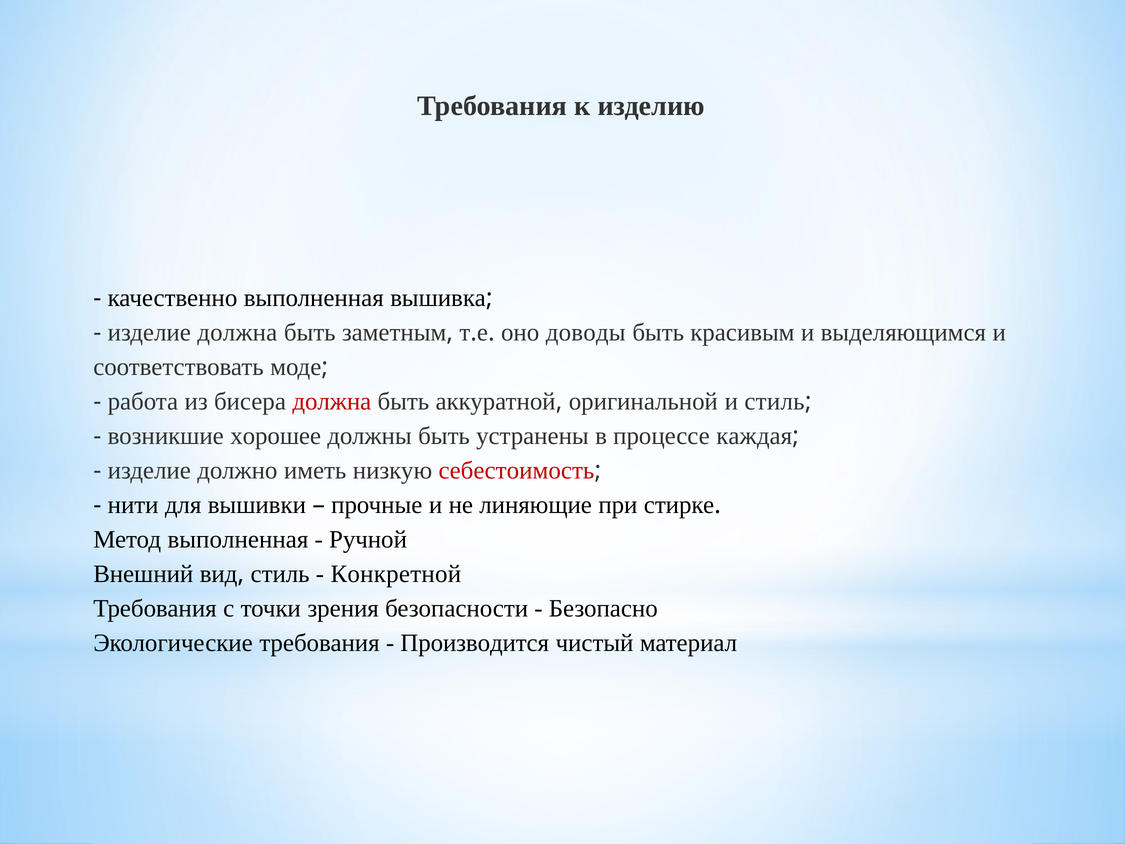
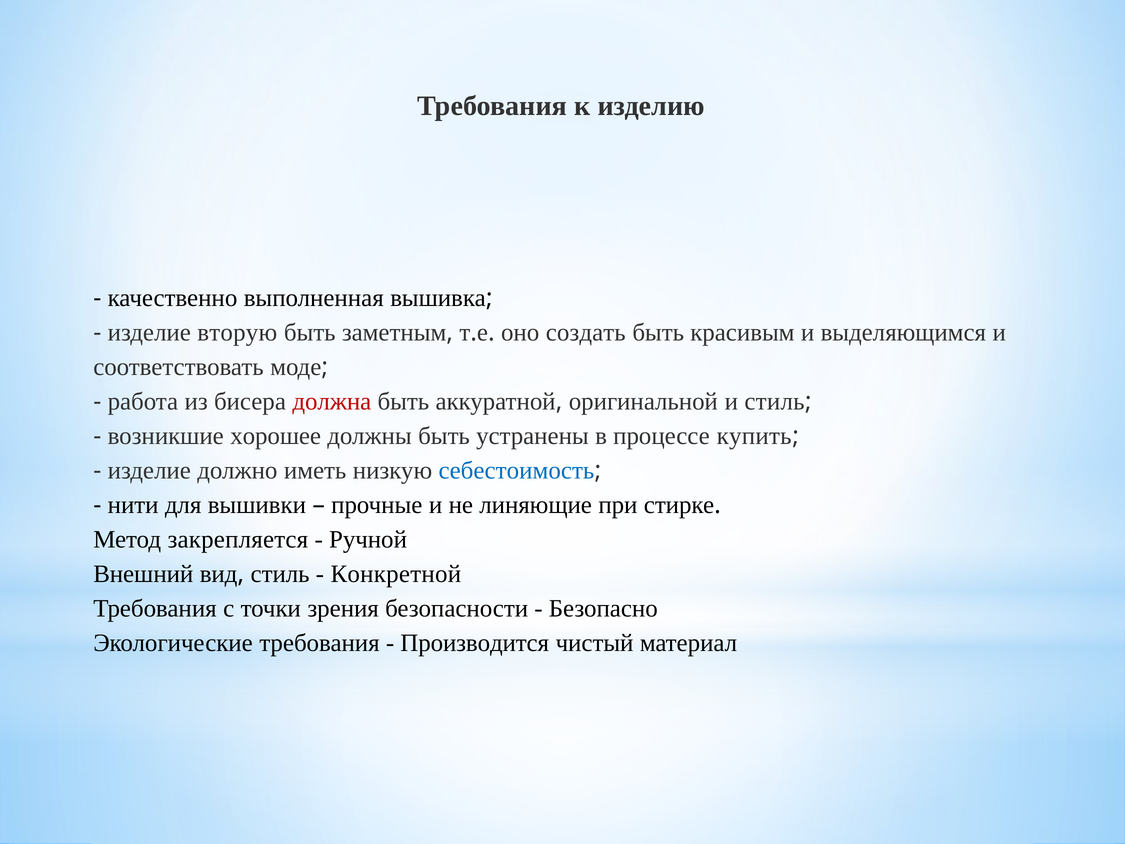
изделие должна: должна -> вторую (237, 332)
доводы: доводы -> создать (586, 332)
каждая: каждая -> купить (754, 436)
себестоимость colour: red -> blue (516, 470)
Метод выполненная: выполненная -> закрепляется (238, 539)
